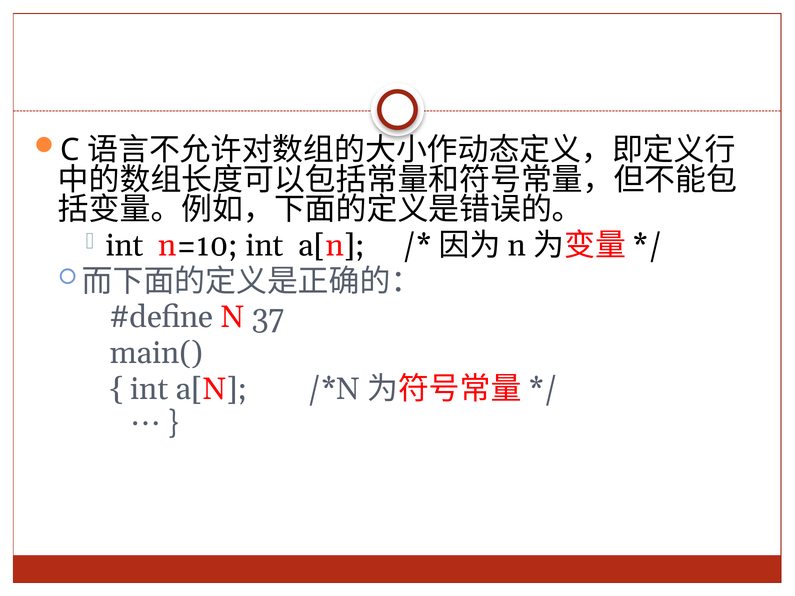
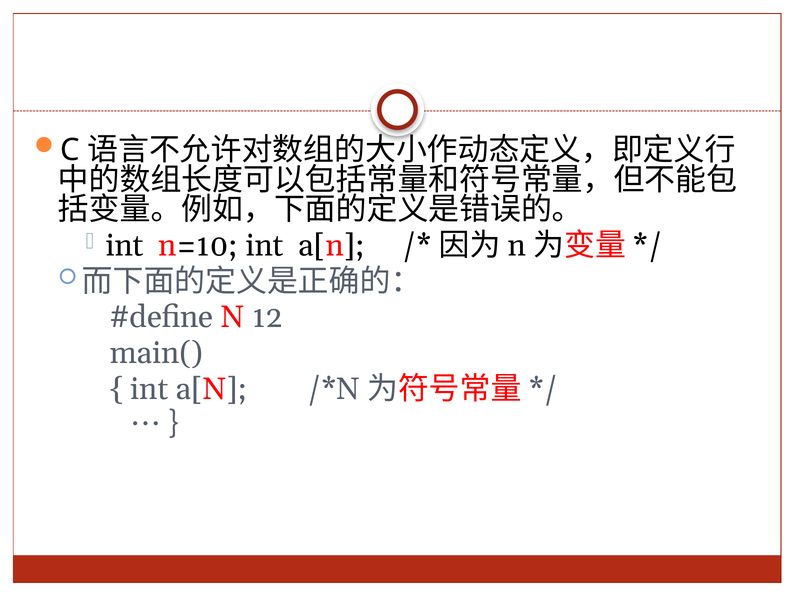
37: 37 -> 12 (268, 317)
